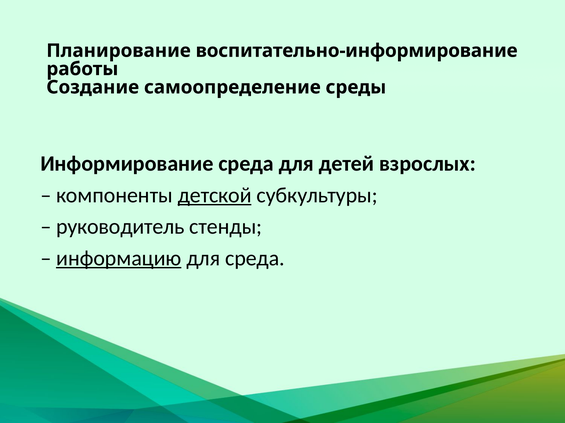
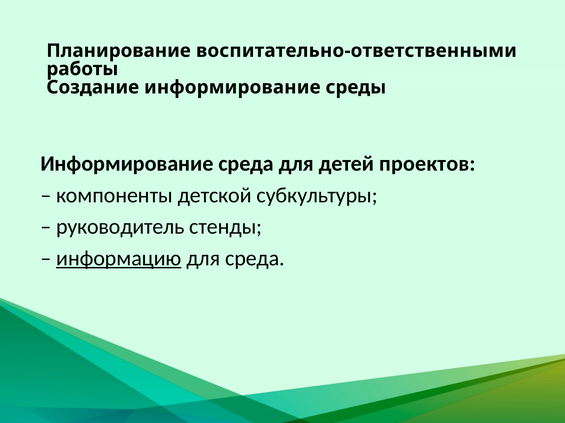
воспитательно-информирование: воспитательно-информирование -> воспитательно-ответственными (356, 51)
Создание самоопределение: самоопределение -> информирование (232, 87)
взрослых: взрослых -> проектов (427, 164)
детской underline: present -> none (215, 195)
